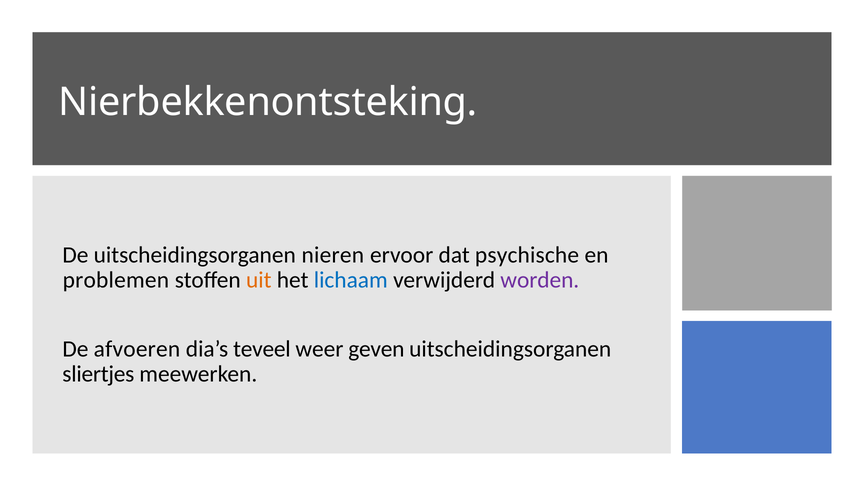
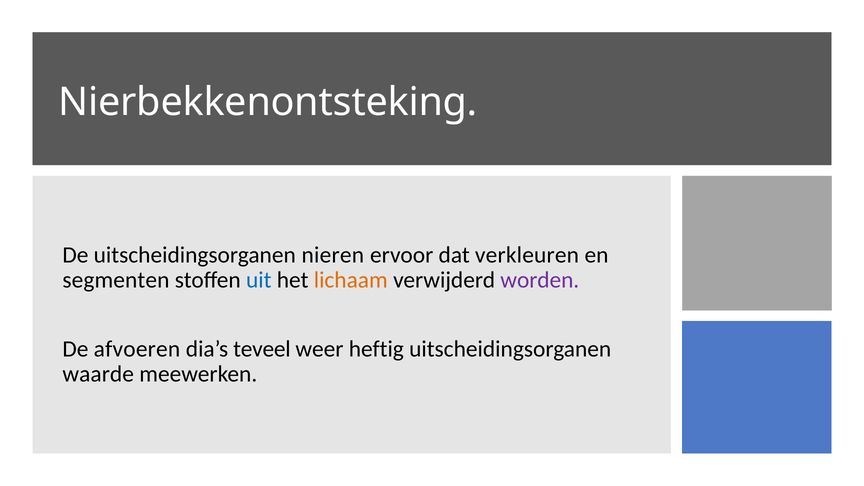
psychische: psychische -> verkleuren (527, 255)
problemen: problemen -> segmenten (116, 280)
uit colour: orange -> blue (259, 280)
lichaam colour: blue -> orange (351, 280)
geven: geven -> heftig (376, 349)
sliertjes: sliertjes -> waarde (98, 374)
